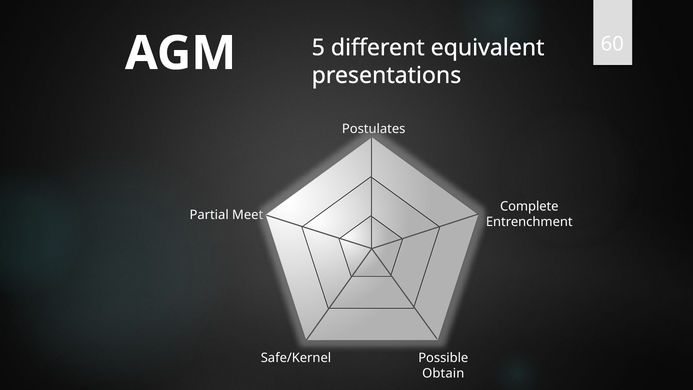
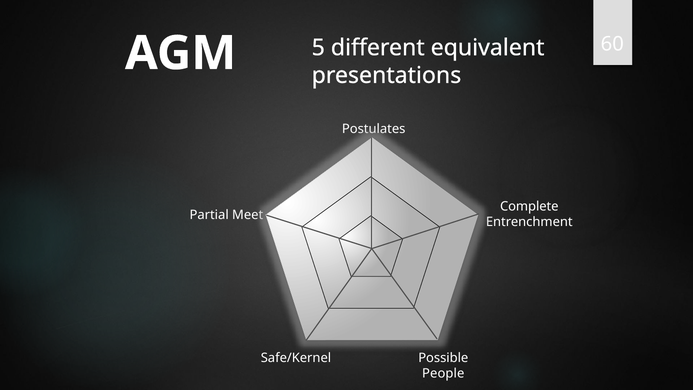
Obtain: Obtain -> People (443, 373)
